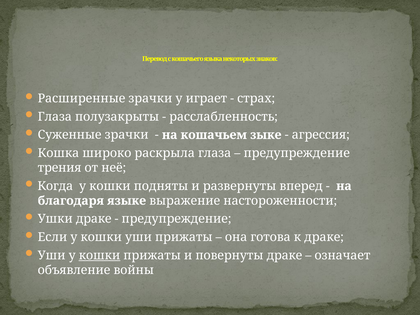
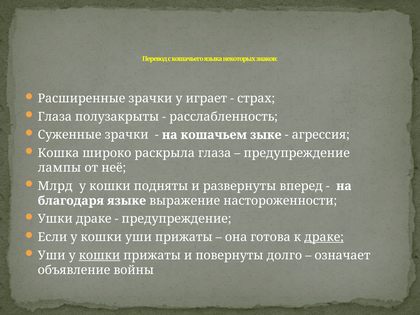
трения: трения -> лампы (59, 168)
Когда: Когда -> Млрд (55, 186)
драке underline: none -> present (324, 237)
повернуты драке: драке -> долго (284, 255)
